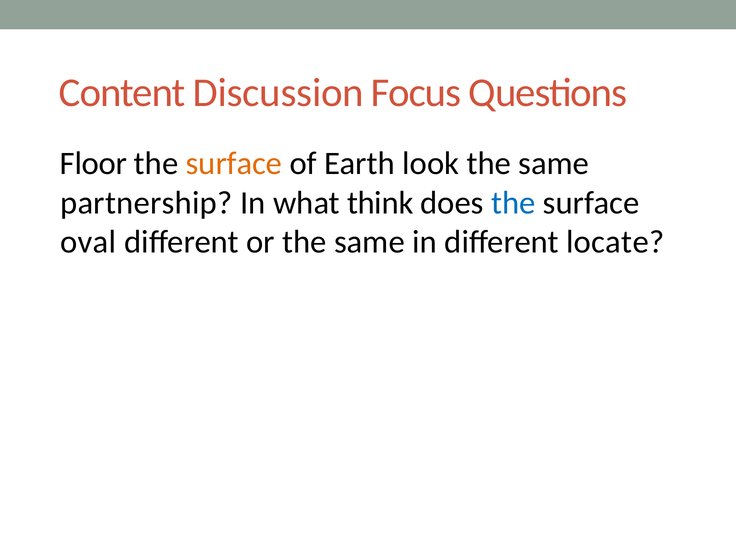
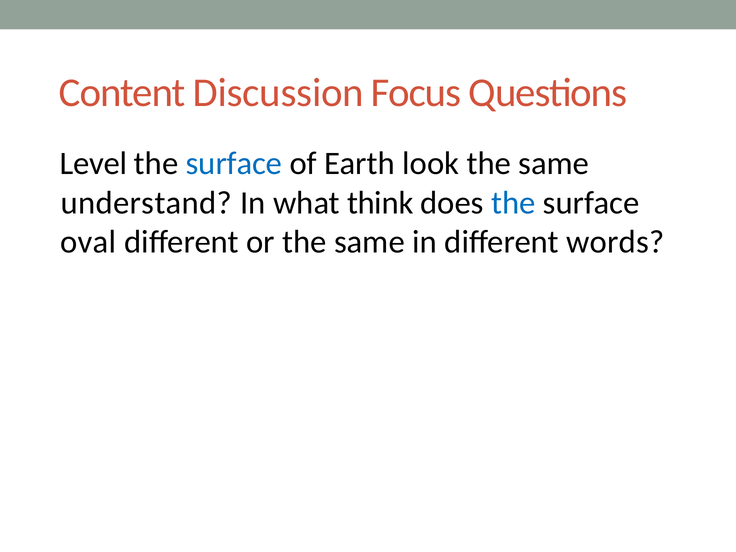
Floor: Floor -> Level (93, 163)
surface colour: orange -> blue (234, 163)
partnership: partnership -> understand (146, 203)
locate: locate -> words (615, 242)
